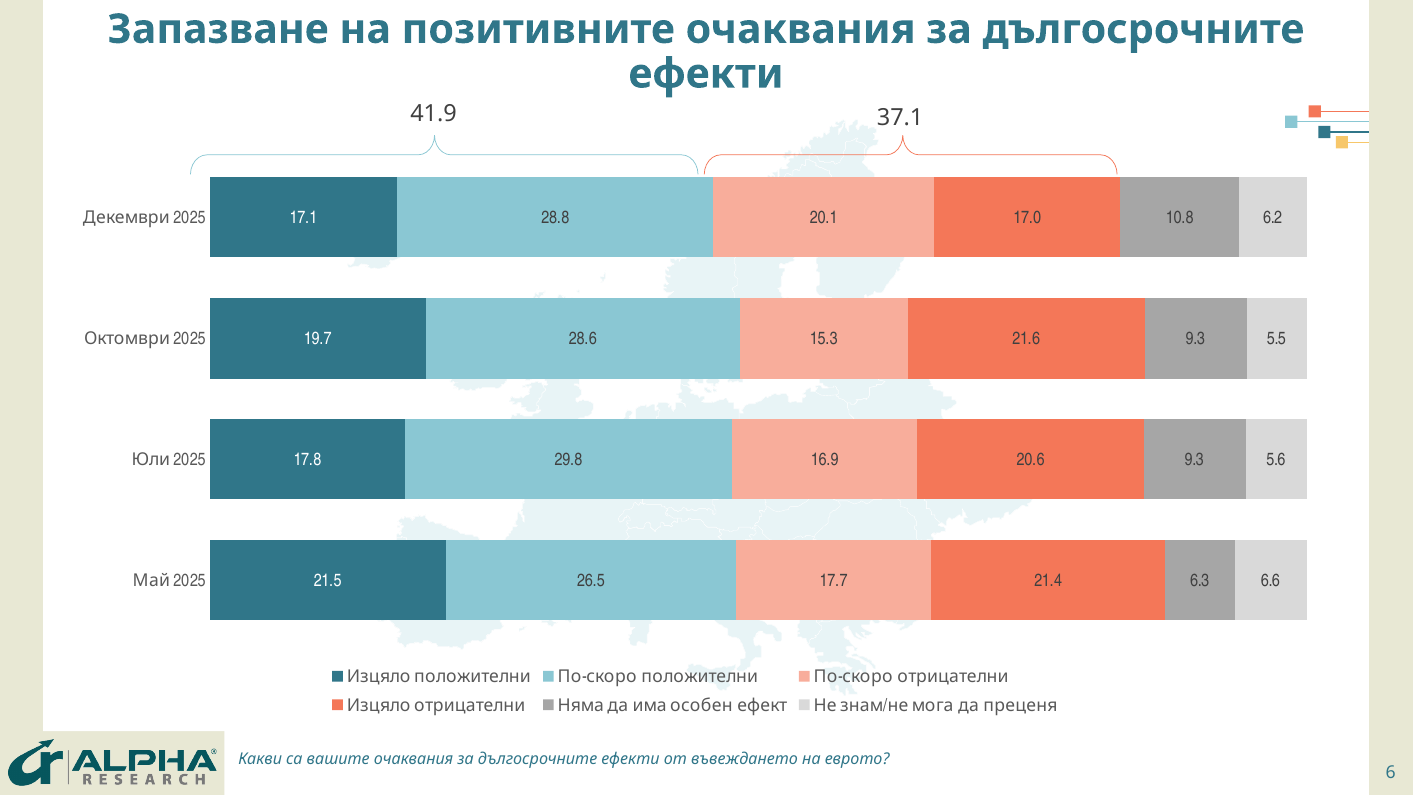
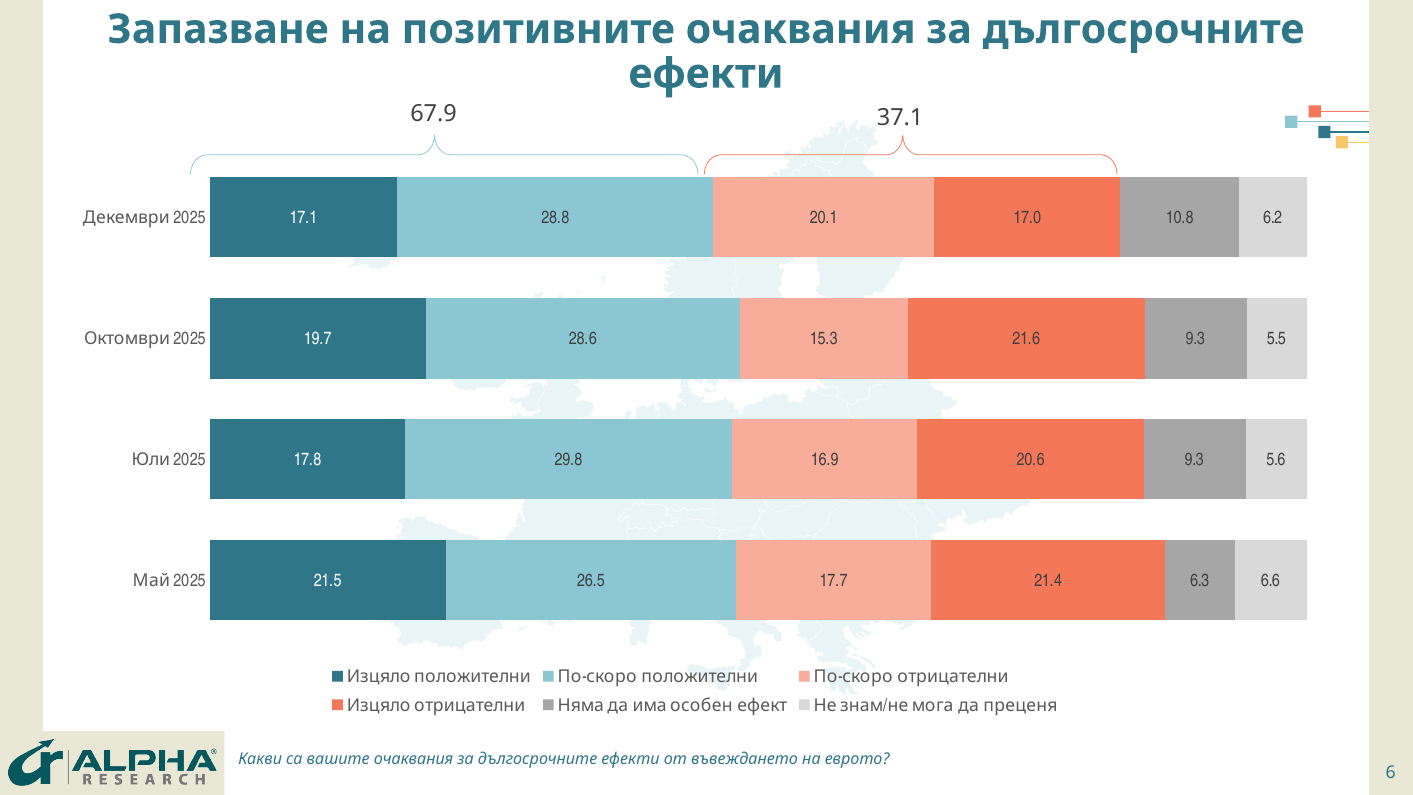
41.9: 41.9 -> 67.9 (434, 114)
